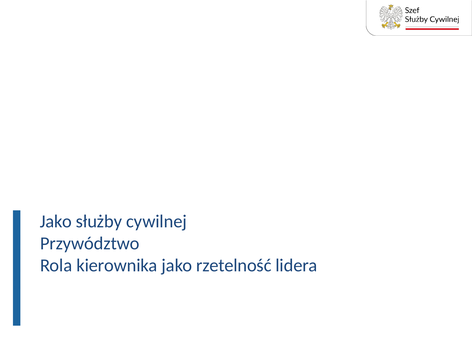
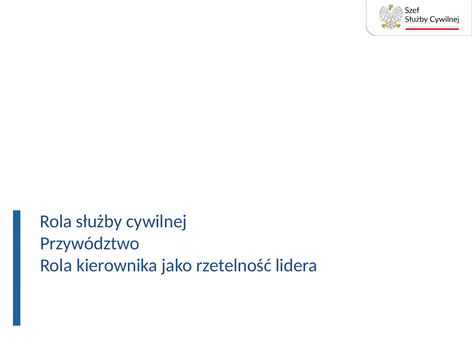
Jako: Jako -> Rola (56, 221)
